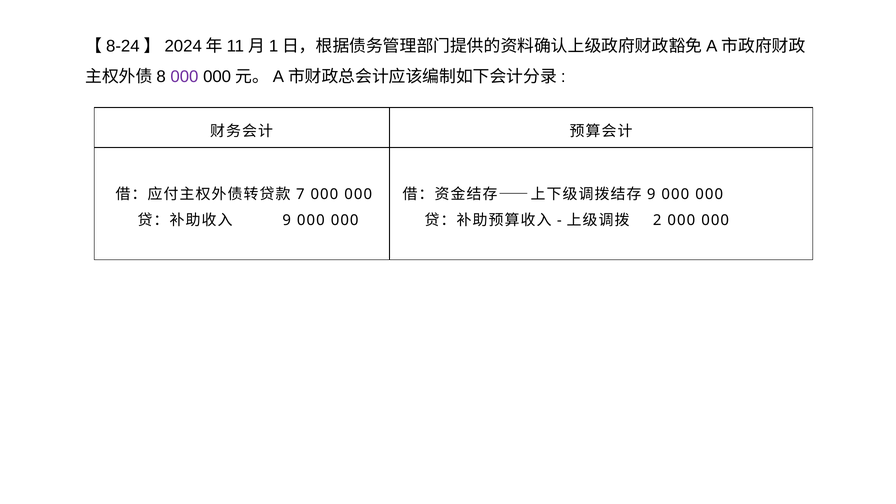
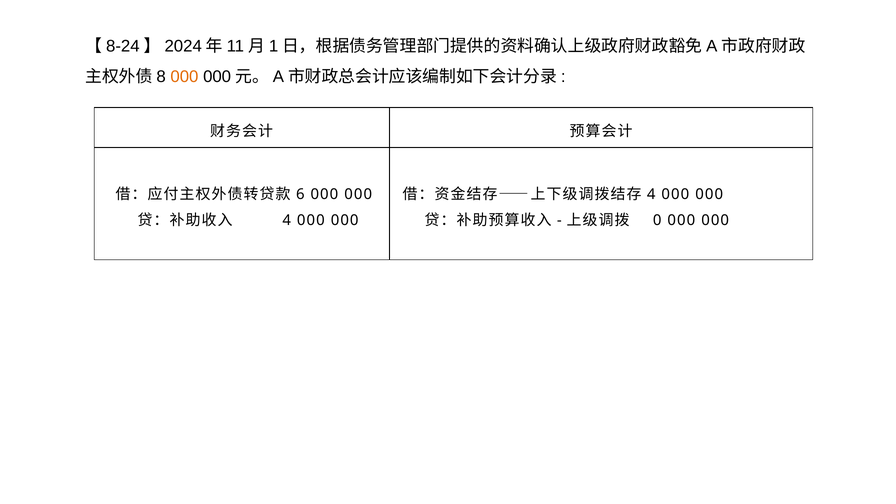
000 colour: purple -> orange (184, 77)
7: 7 -> 6 (300, 194)
9: 9 -> 4 (651, 194)
9: 9 -> 4 (287, 220)
2: 2 -> 0 (657, 220)
